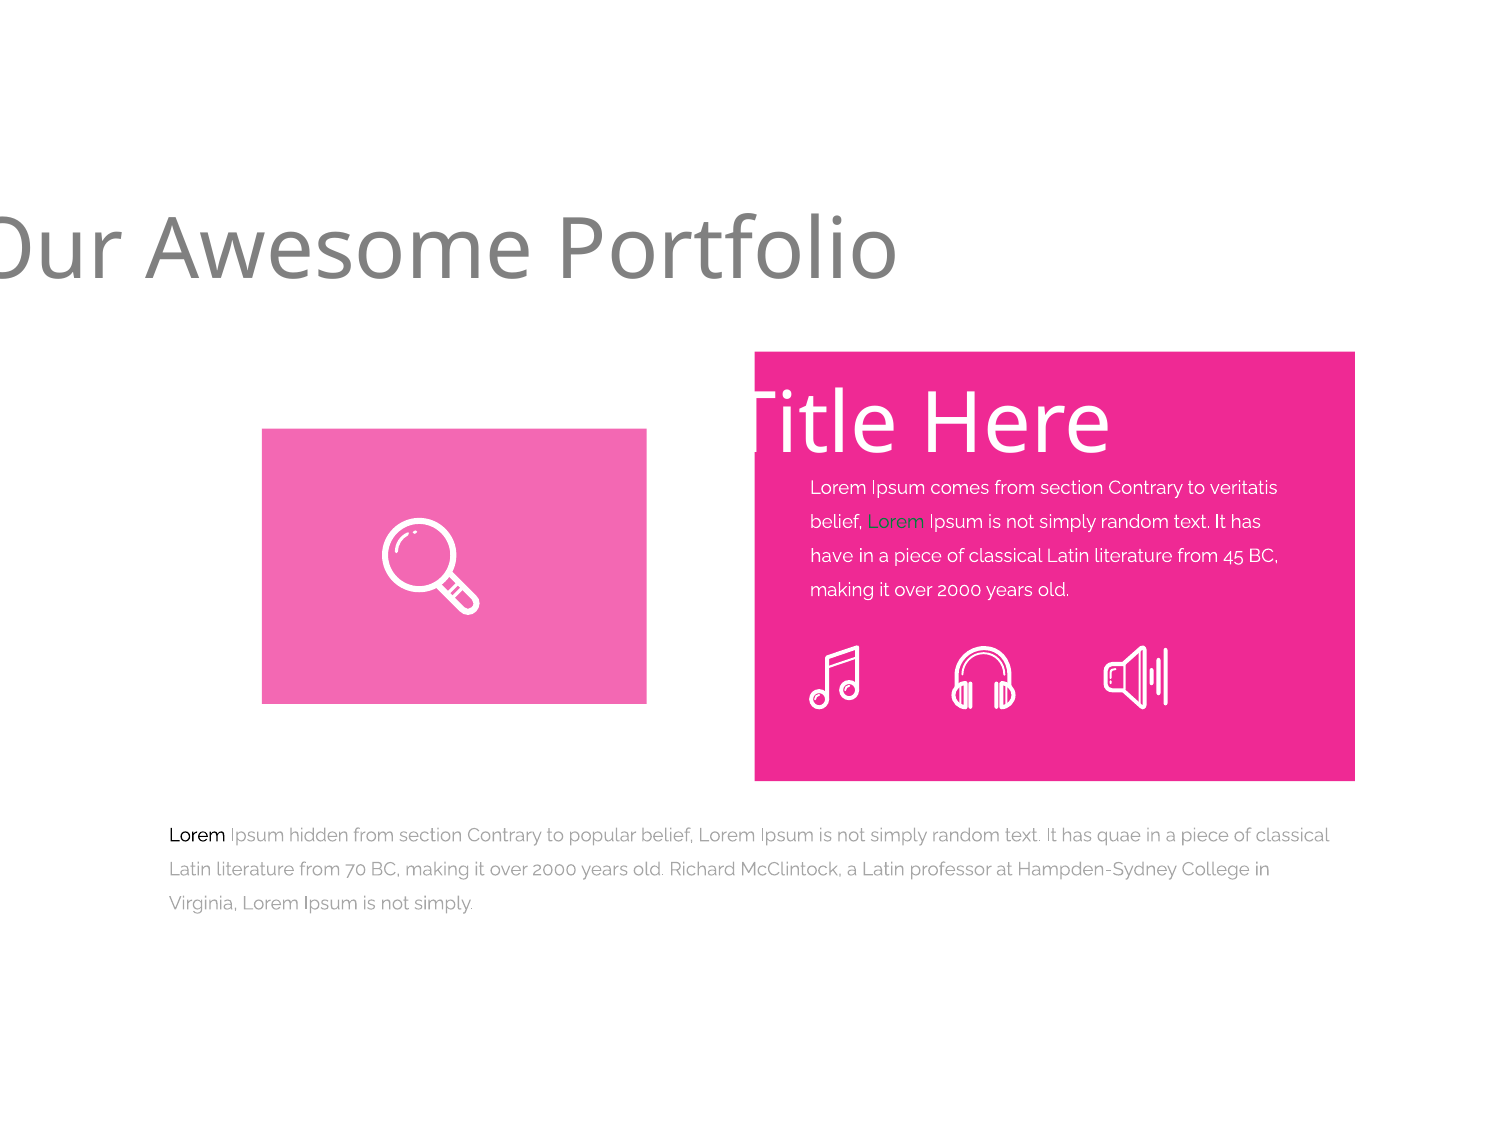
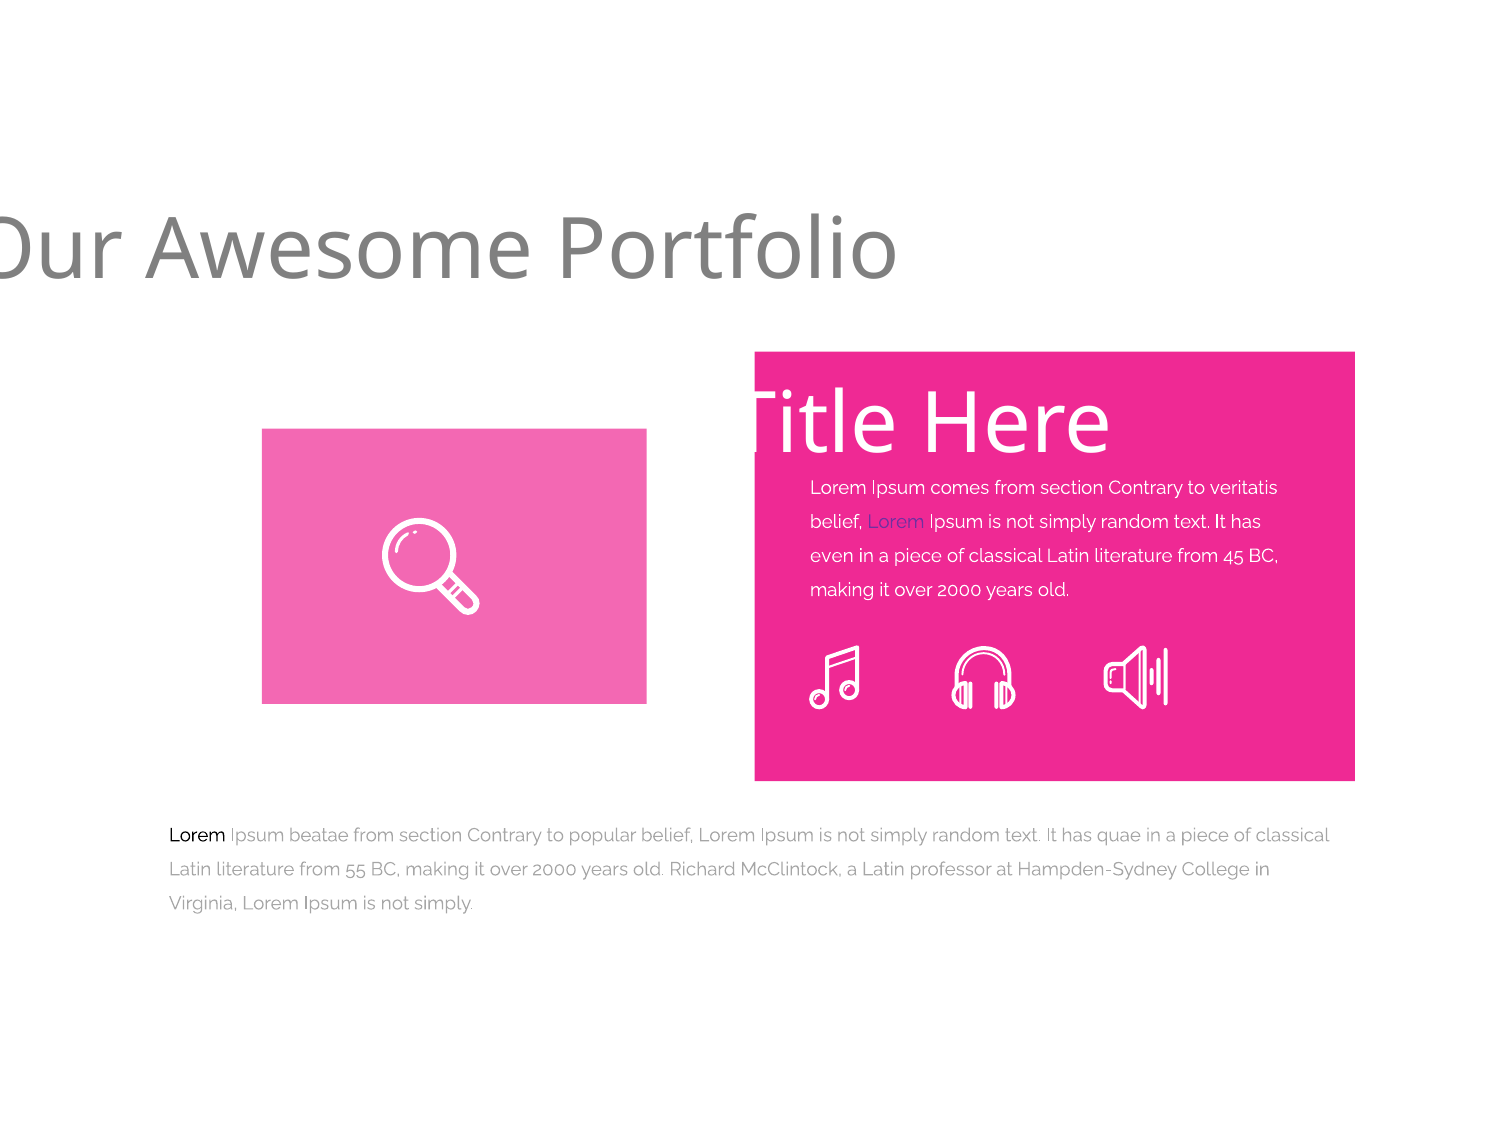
Lorem colour: green -> purple (896, 522)
have: have -> even (832, 556)
hidden: hidden -> beatae (319, 835)
70: 70 -> 55 (356, 869)
